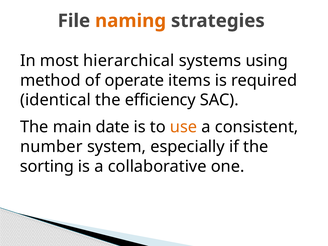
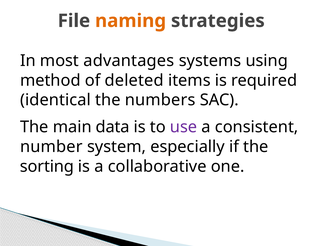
hierarchical: hierarchical -> advantages (129, 61)
operate: operate -> deleted (134, 80)
efficiency: efficiency -> numbers (160, 100)
date: date -> data (113, 127)
use colour: orange -> purple (184, 127)
